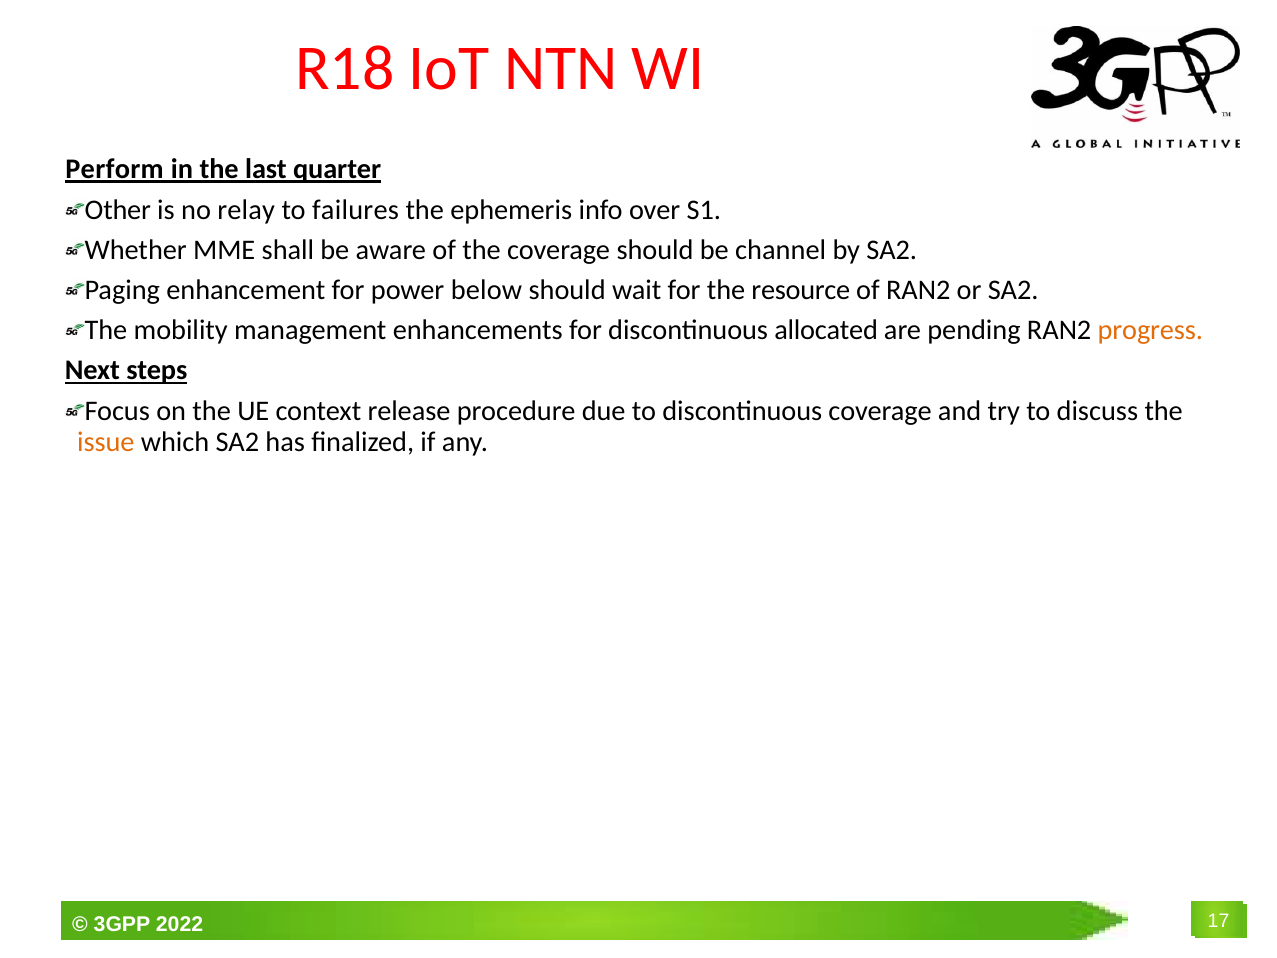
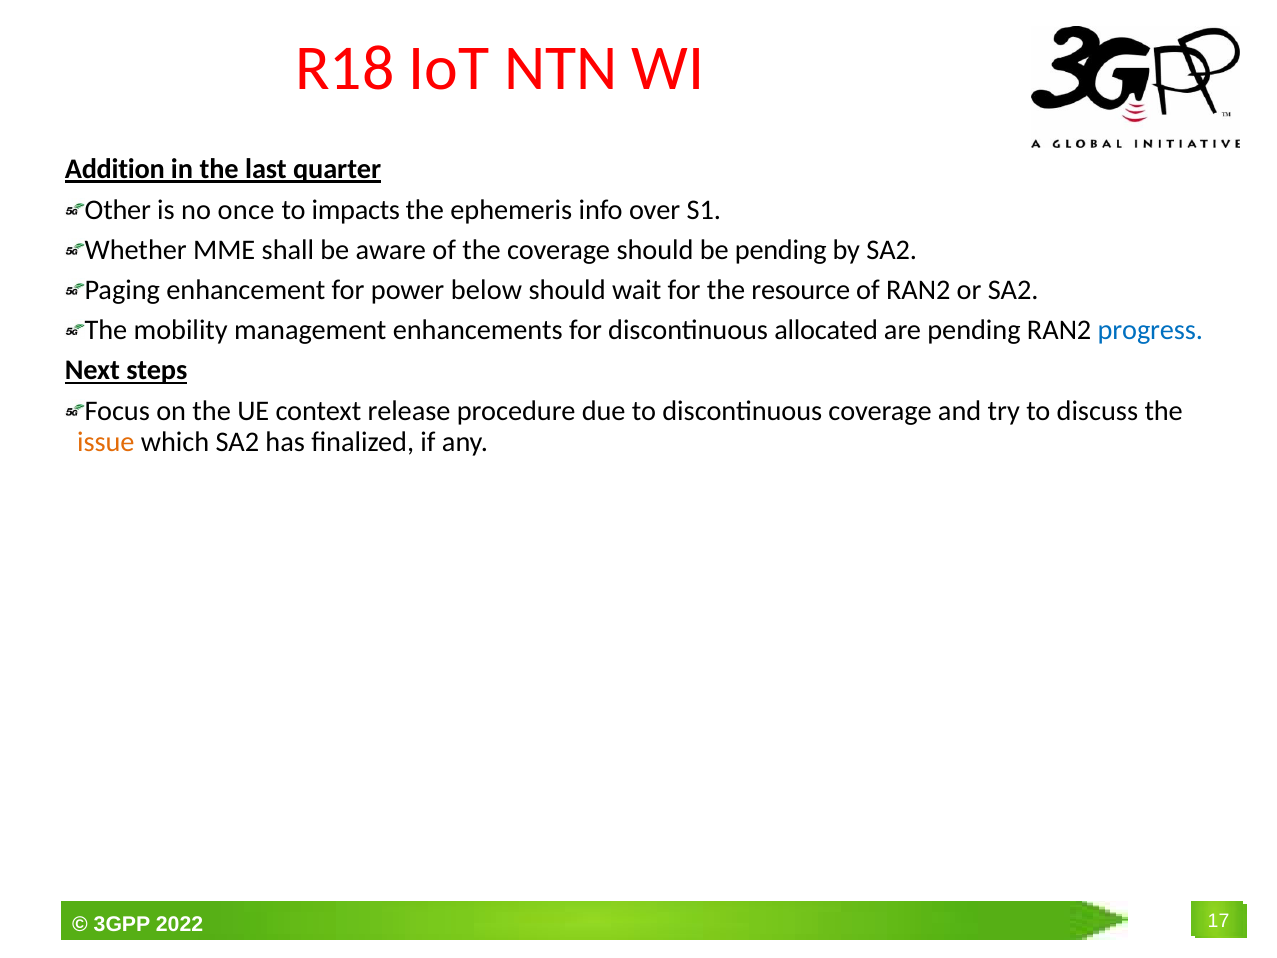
Perform: Perform -> Addition (115, 169)
relay: relay -> once (246, 210)
failures: failures -> impacts (356, 210)
be channel: channel -> pending (781, 250)
progress colour: orange -> blue (1150, 330)
